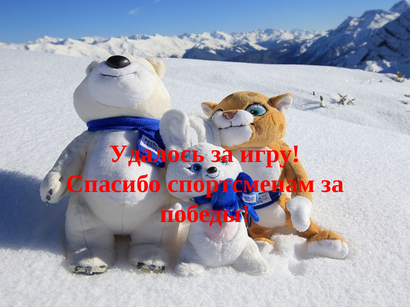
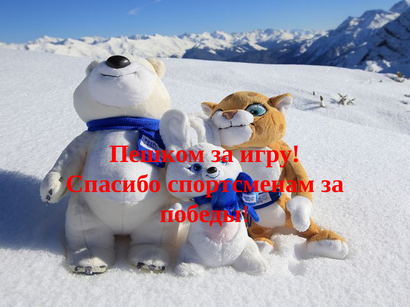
Удалось: Удалось -> Пешком (157, 154)
